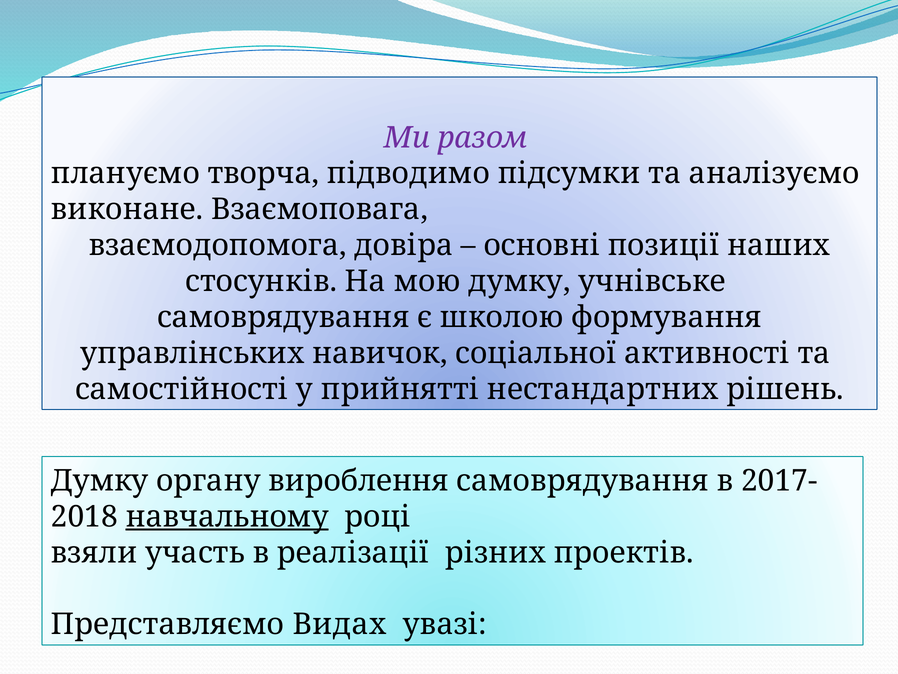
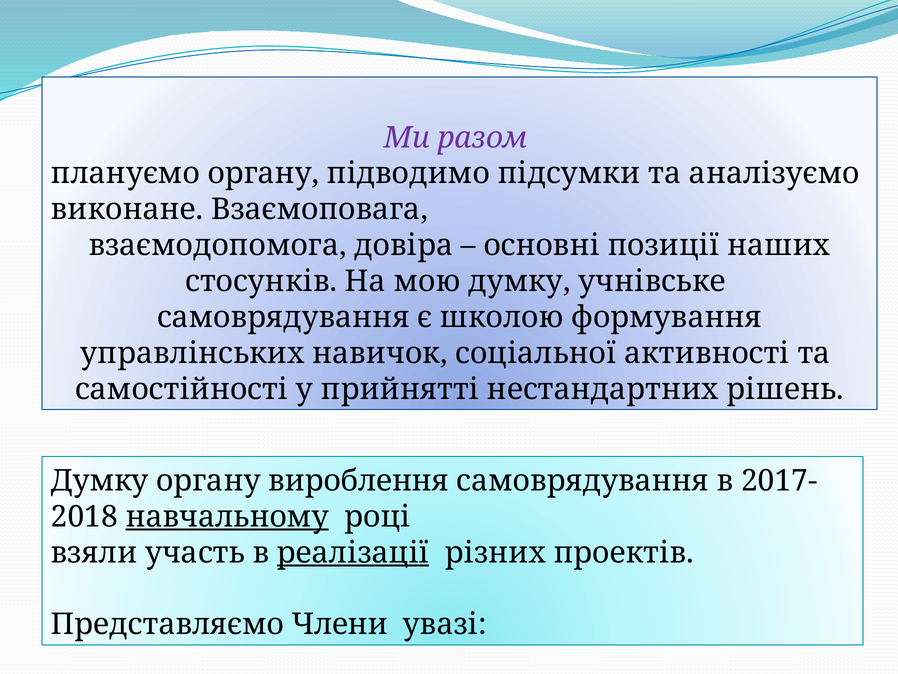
плануємо творча: творча -> органу (263, 173)
реалізації underline: none -> present (353, 552)
Видах: Видах -> Члени (340, 624)
